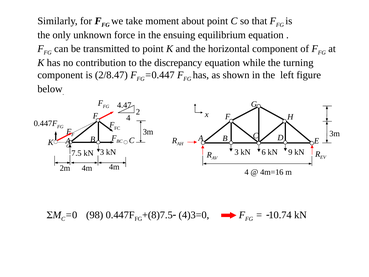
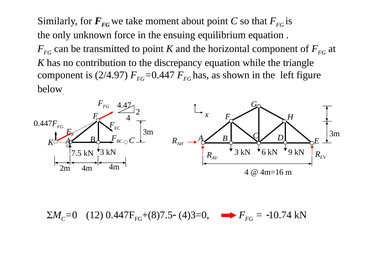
turning: turning -> triangle (298, 63)
2/8.47: 2/8.47 -> 2/4.97 (111, 75)
98: 98 -> 12 (95, 215)
